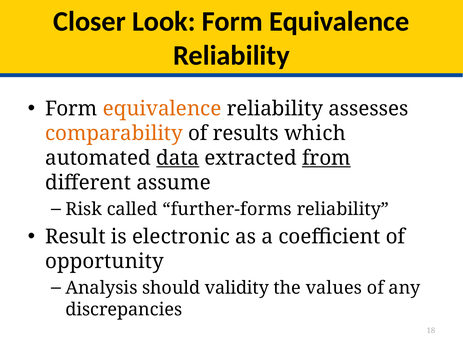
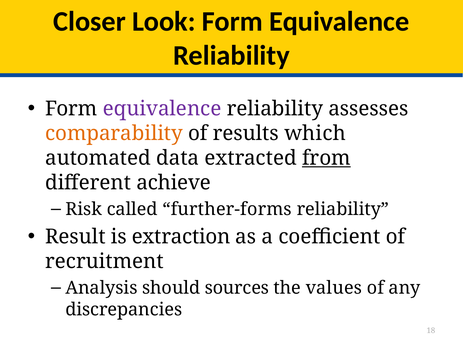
equivalence colour: orange -> purple (162, 109)
data underline: present -> none (178, 158)
assume: assume -> achieve (174, 183)
electronic: electronic -> extraction (181, 237)
opportunity: opportunity -> recruitment (104, 262)
validity: validity -> sources (237, 288)
